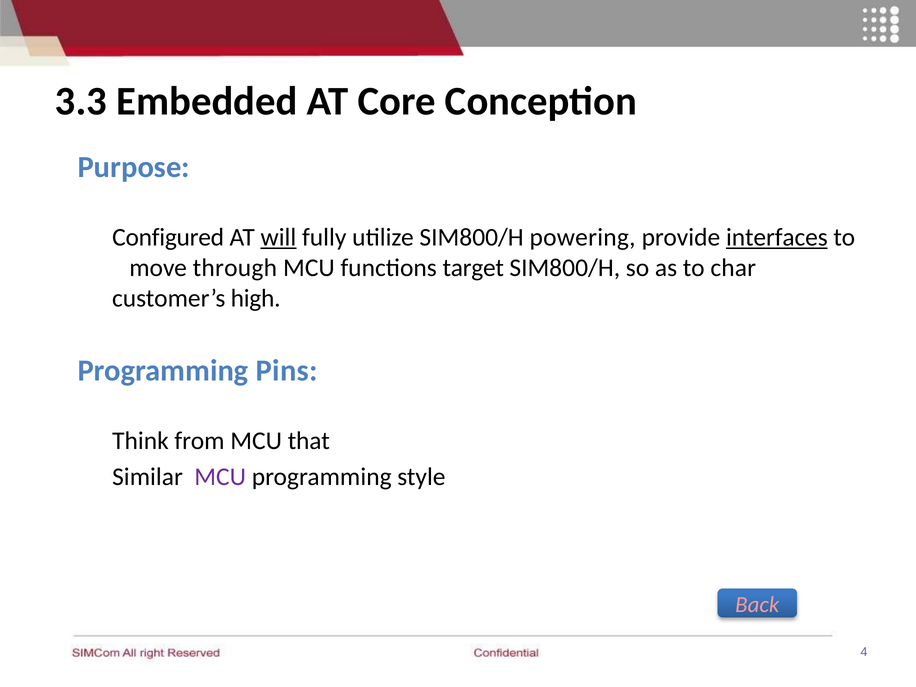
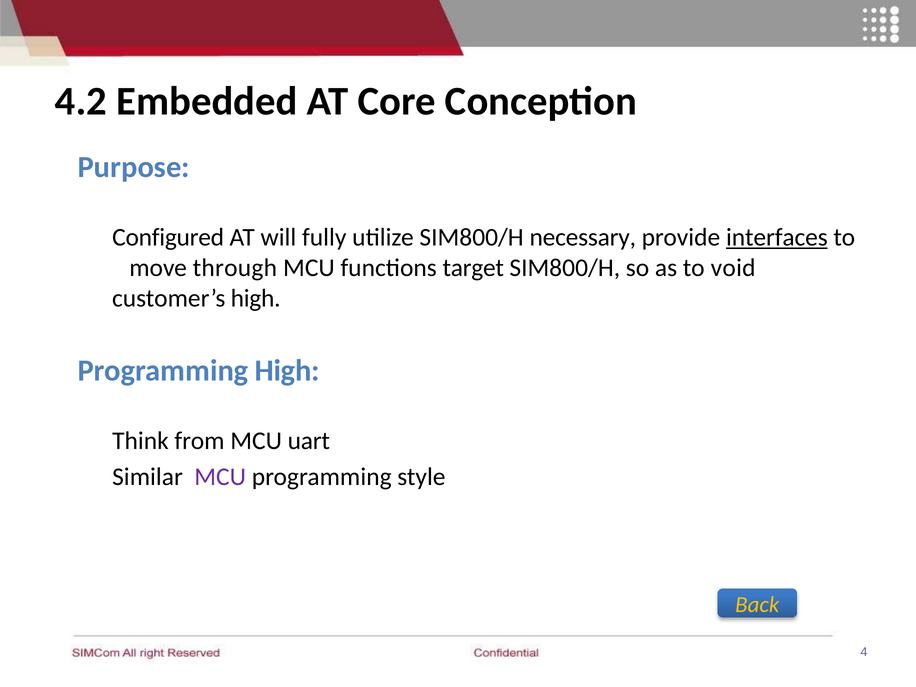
3.3: 3.3 -> 4.2 (81, 101)
will underline: present -> none (278, 237)
powering: powering -> necessary (583, 237)
char: char -> void (733, 268)
Programming Pins: Pins -> High (287, 371)
that: that -> uart (309, 441)
Back colour: pink -> yellow (757, 605)
